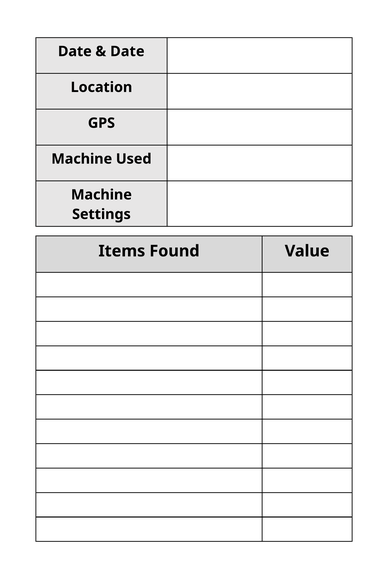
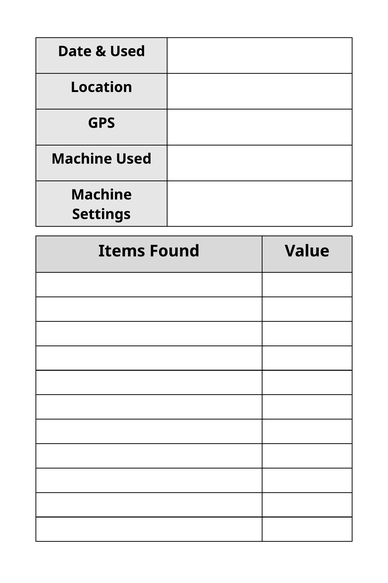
Date: Date -> Used (127, 51)
